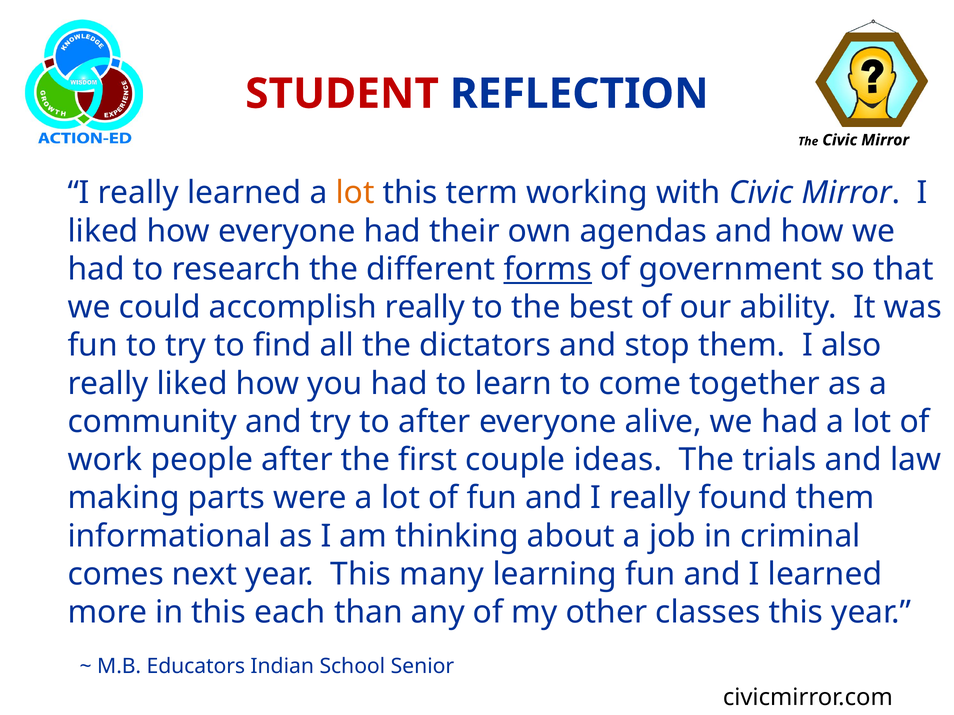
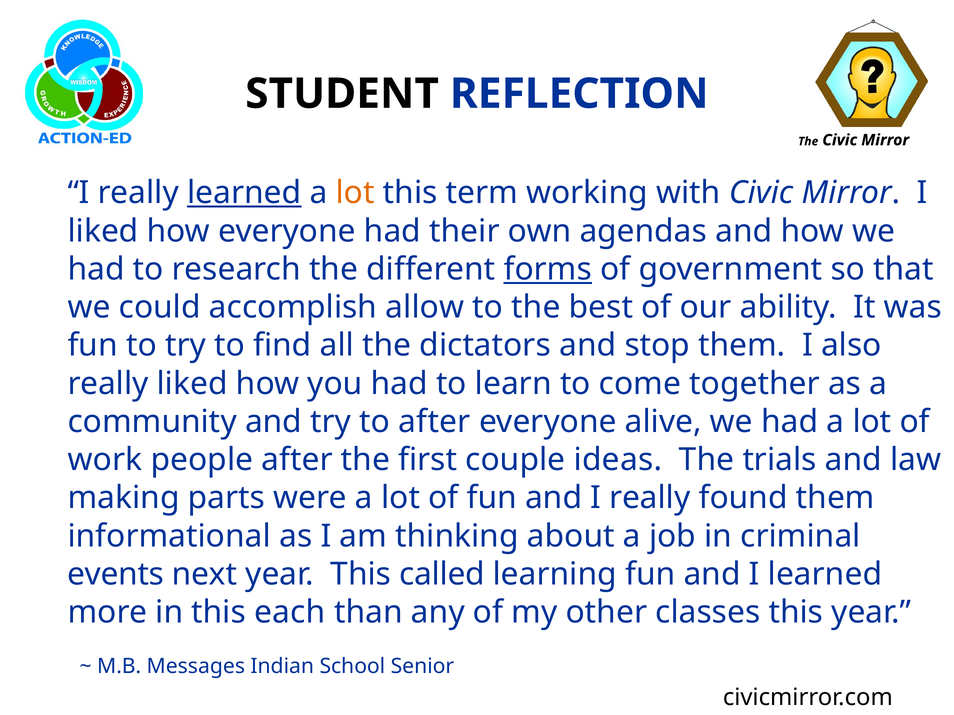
STUDENT colour: red -> black (342, 94)
learned underline: none -> present (244, 193)
accomplish really: really -> allow (425, 308)
comes: comes -> events (116, 575)
many: many -> called (442, 575)
Educators: Educators -> Messages (196, 667)
